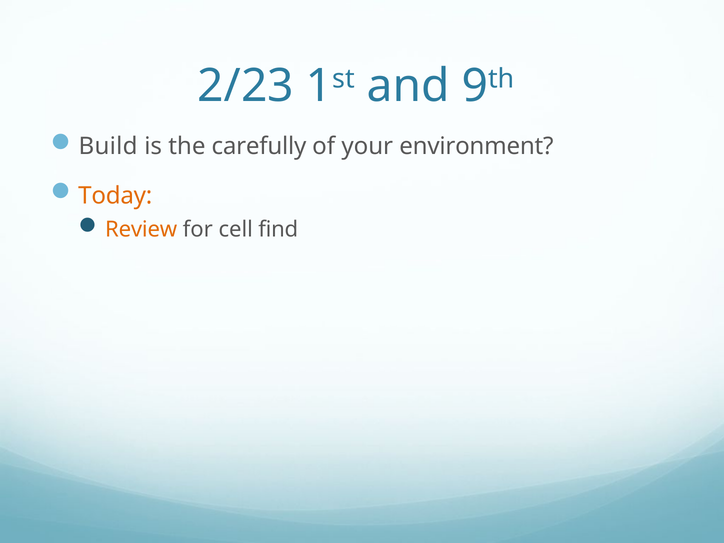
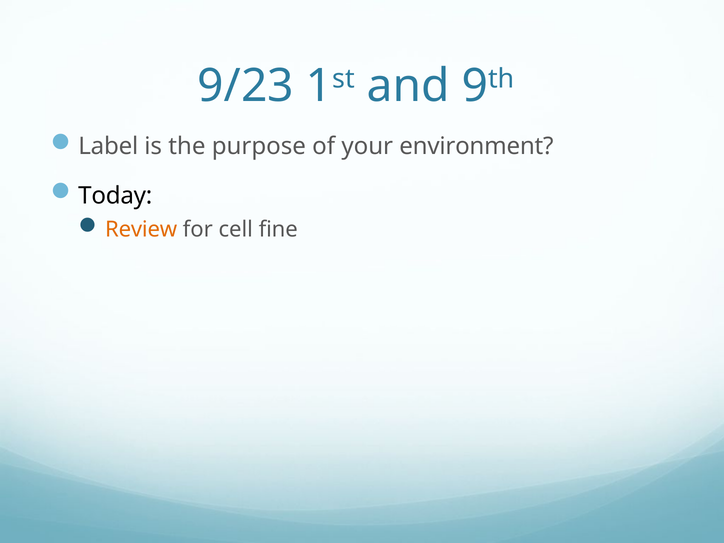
2/23: 2/23 -> 9/23 (246, 86)
Build: Build -> Label (108, 146)
carefully: carefully -> purpose (259, 146)
Today colour: orange -> black (115, 196)
find: find -> fine (278, 229)
